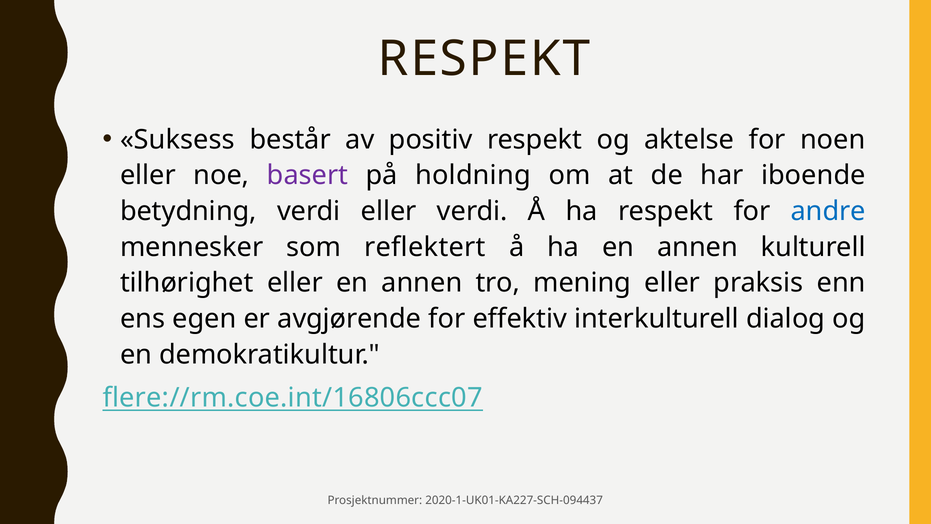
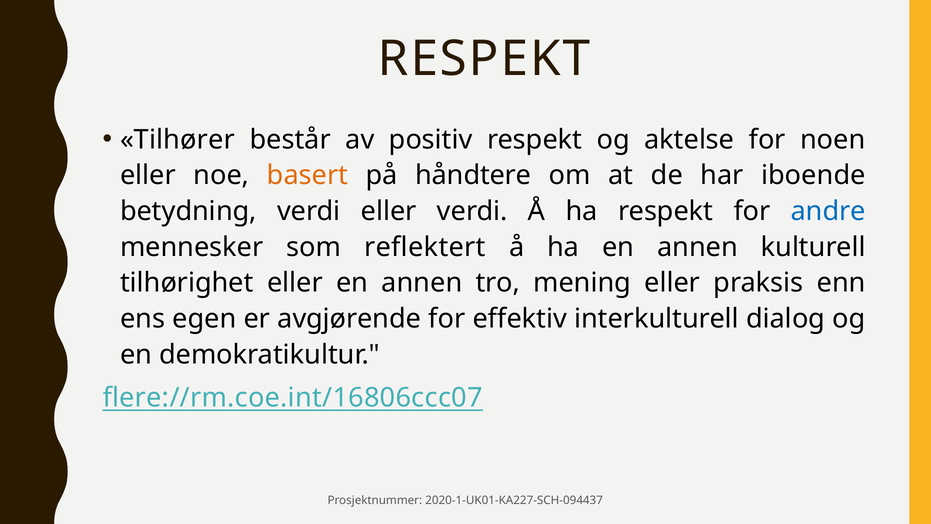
Suksess: Suksess -> Tilhører (177, 139)
basert colour: purple -> orange (307, 175)
holdning: holdning -> håndtere (473, 175)
